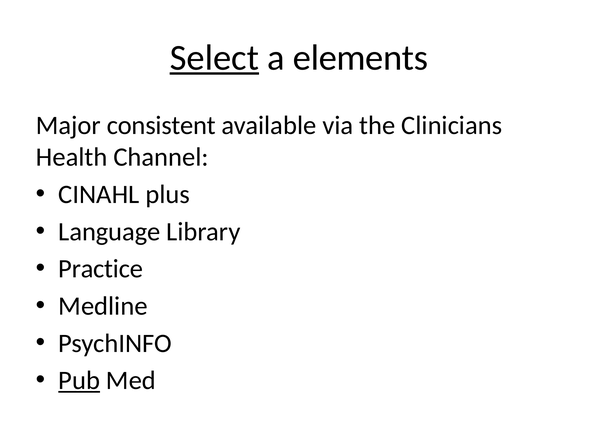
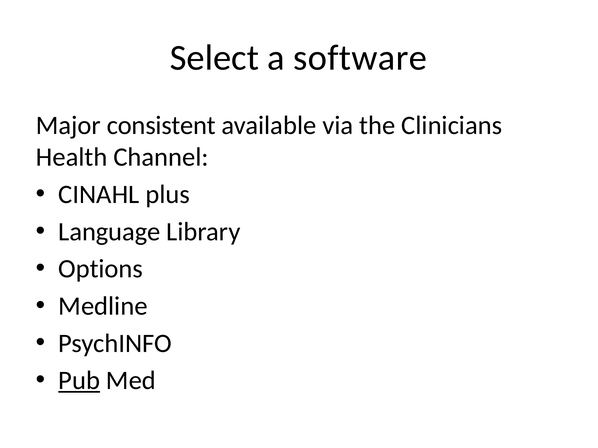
Select underline: present -> none (214, 58)
elements: elements -> software (360, 58)
Practice: Practice -> Options (101, 269)
